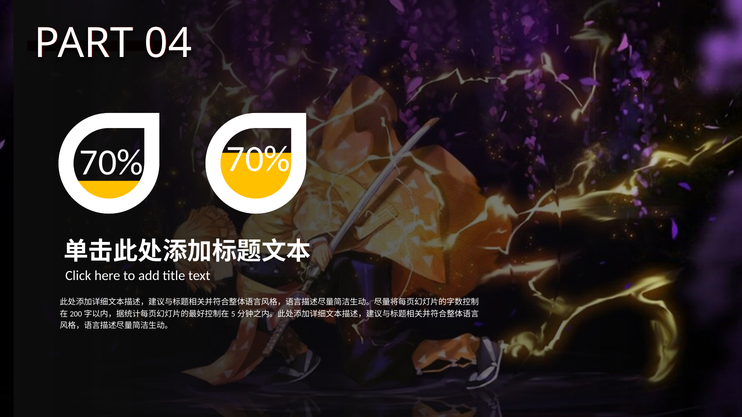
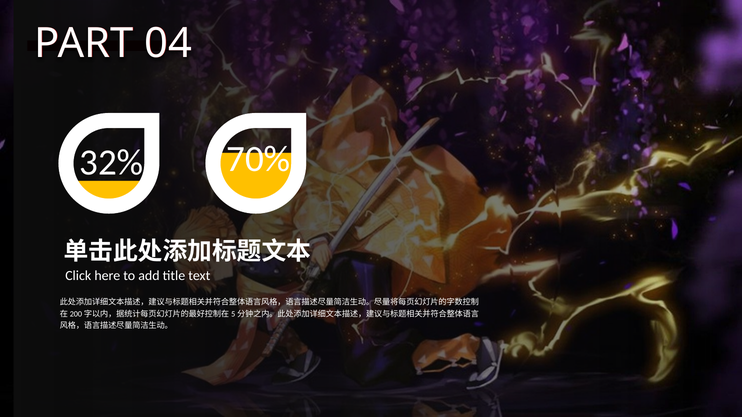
70%: 70% -> 32% (111, 163)
